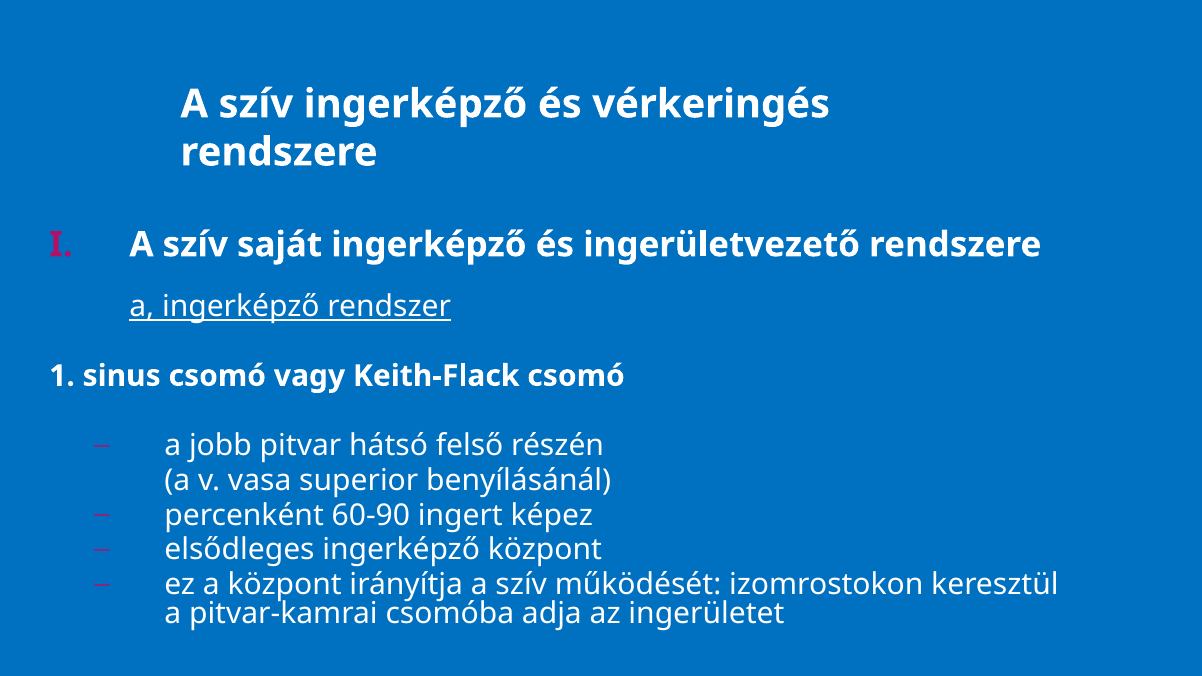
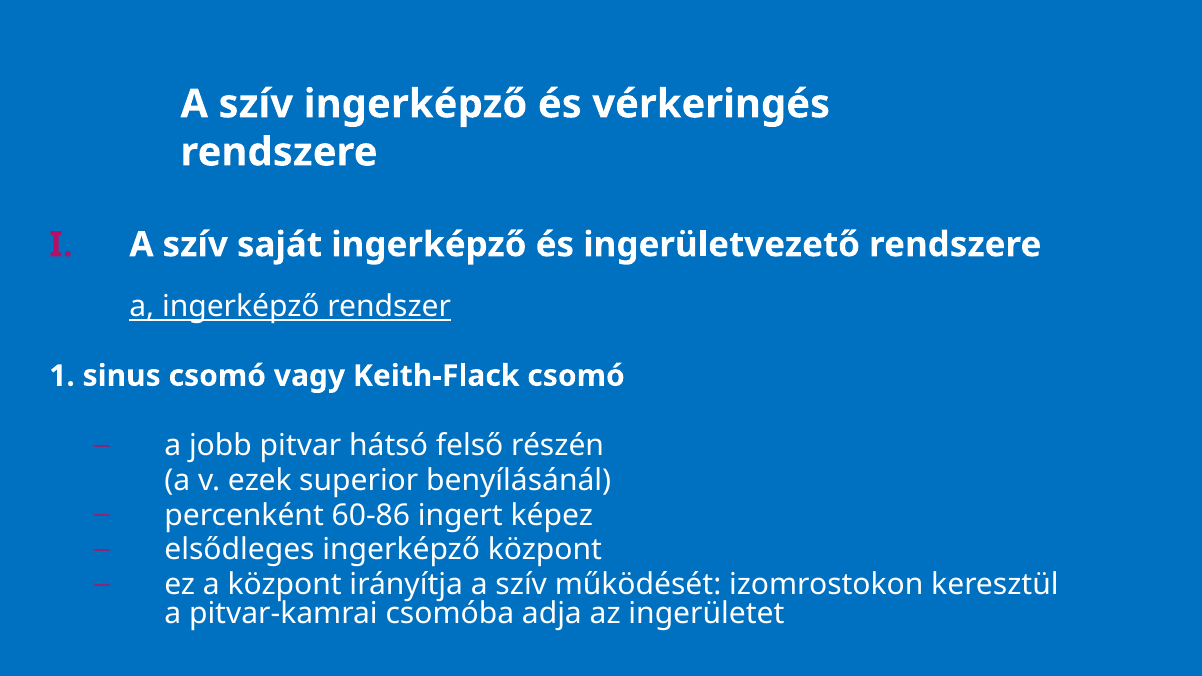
vasa: vasa -> ezek (260, 480)
60-90: 60-90 -> 60-86 (371, 515)
